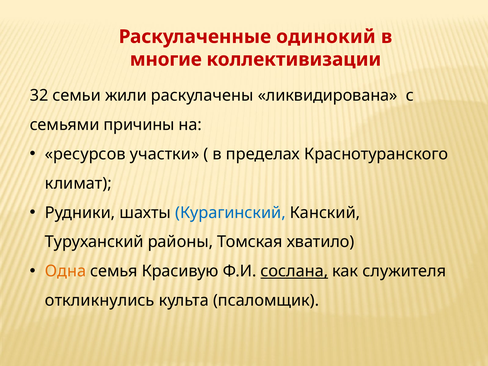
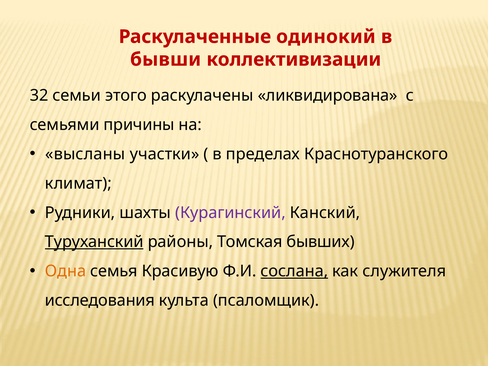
многие: многие -> бывши (166, 59)
жили: жили -> этого (126, 96)
ресурсов: ресурсов -> высланы (85, 154)
Курагинский colour: blue -> purple (231, 213)
Туруханский underline: none -> present (94, 242)
хватило: хватило -> бывших (321, 242)
откликнулись: откликнулись -> исследования (100, 301)
